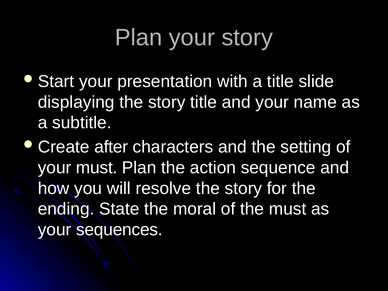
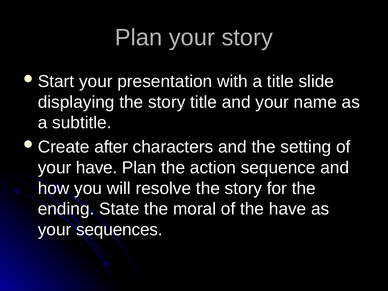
your must: must -> have (97, 168)
the must: must -> have (288, 209)
